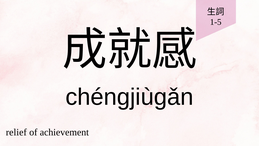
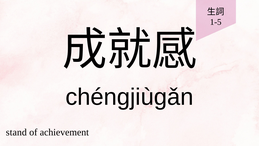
relief: relief -> stand (16, 132)
